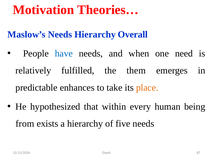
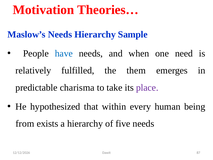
Overall: Overall -> Sample (133, 34)
enhances: enhances -> charisma (77, 87)
place colour: orange -> purple (147, 87)
